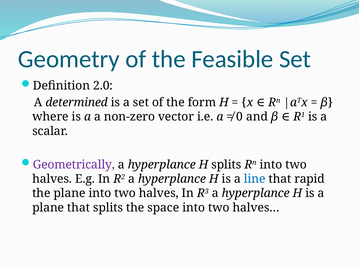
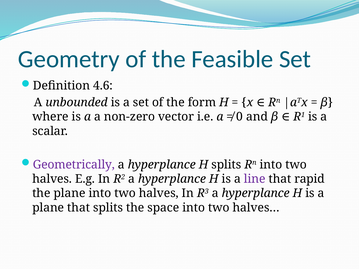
2.0: 2.0 -> 4.6 (103, 86)
determined: determined -> unbounded (77, 103)
line colour: blue -> purple (255, 179)
